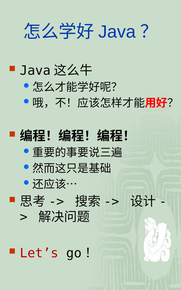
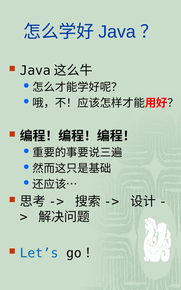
Let’s colour: red -> blue (39, 253)
